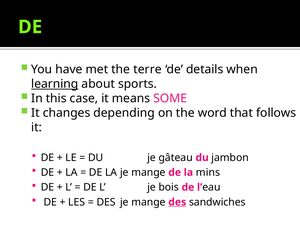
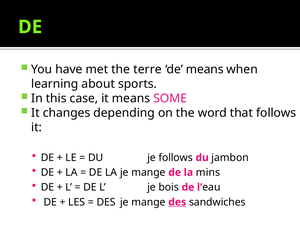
de details: details -> means (205, 69)
learning underline: present -> none (55, 84)
je gâteau: gâteau -> follows (176, 158)
